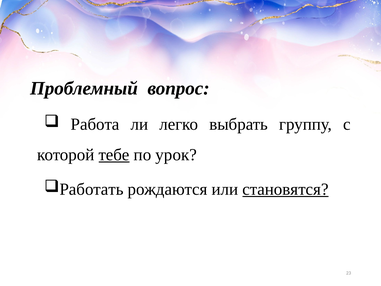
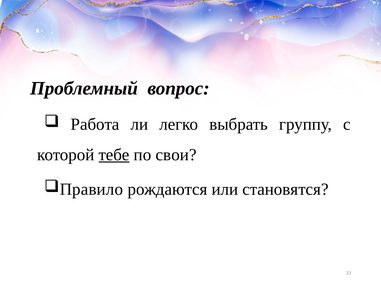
урок: урок -> свои (176, 155)
Работать: Работать -> Правило (91, 189)
становятся underline: present -> none (285, 189)
